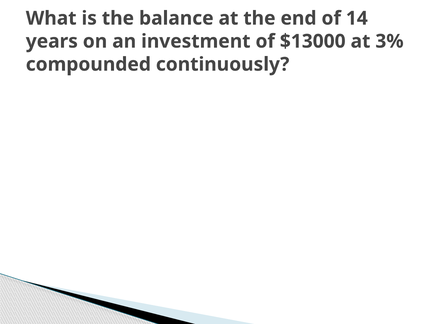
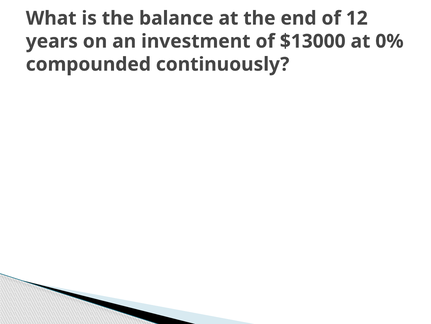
14: 14 -> 12 (357, 18)
3%: 3% -> 0% (389, 41)
